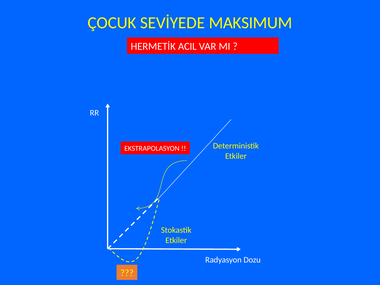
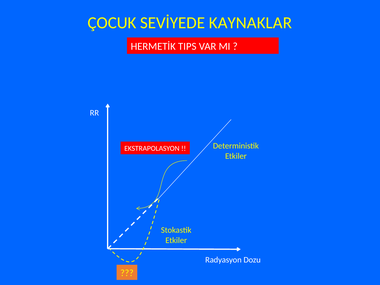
MAKSIMUM: MAKSIMUM -> KAYNAKLAR (250, 23)
ACIL: ACIL -> TIPS (187, 46)
